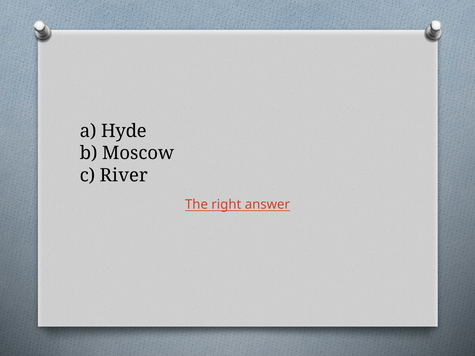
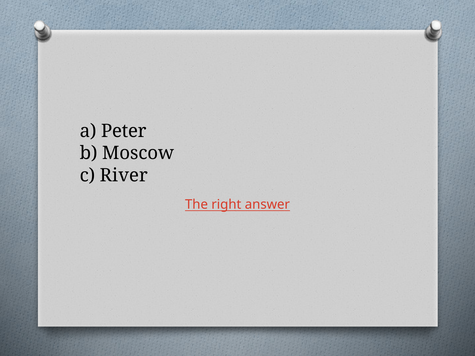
Hyde: Hyde -> Peter (124, 131)
